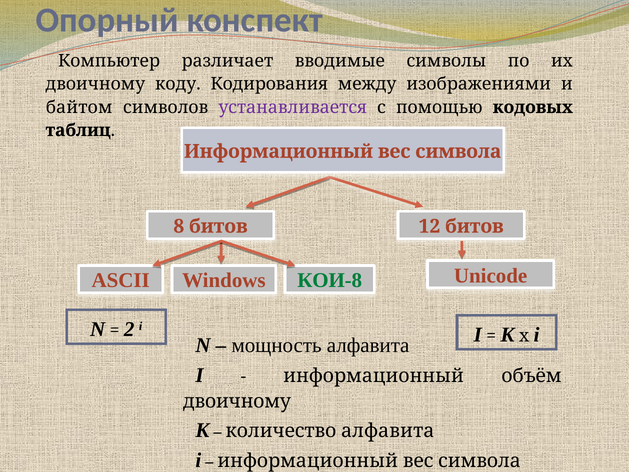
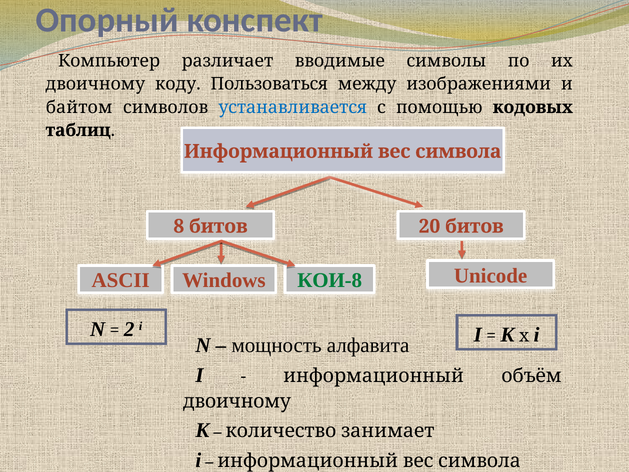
Кодирования: Кодирования -> Пользоваться (269, 84)
устанавливается colour: purple -> blue (293, 107)
12: 12 -> 20 (429, 226)
количество алфавита: алфавита -> занимает (388, 431)
